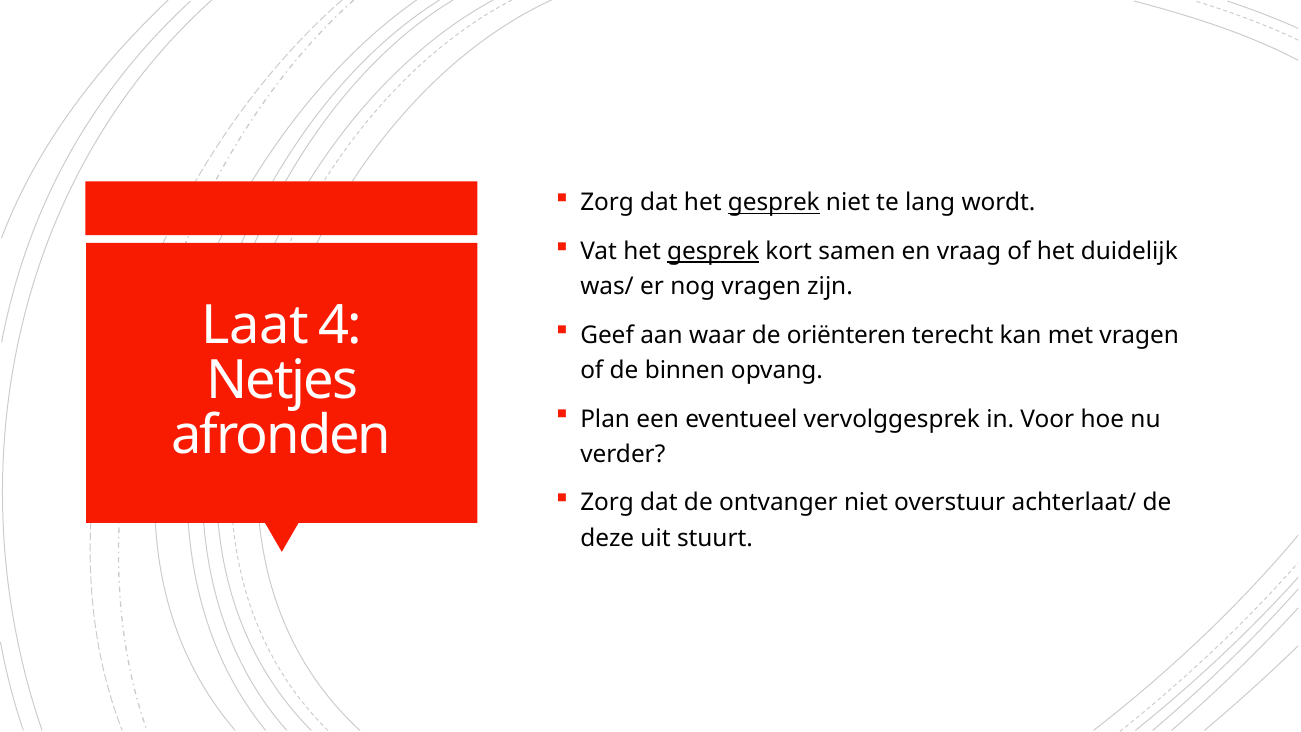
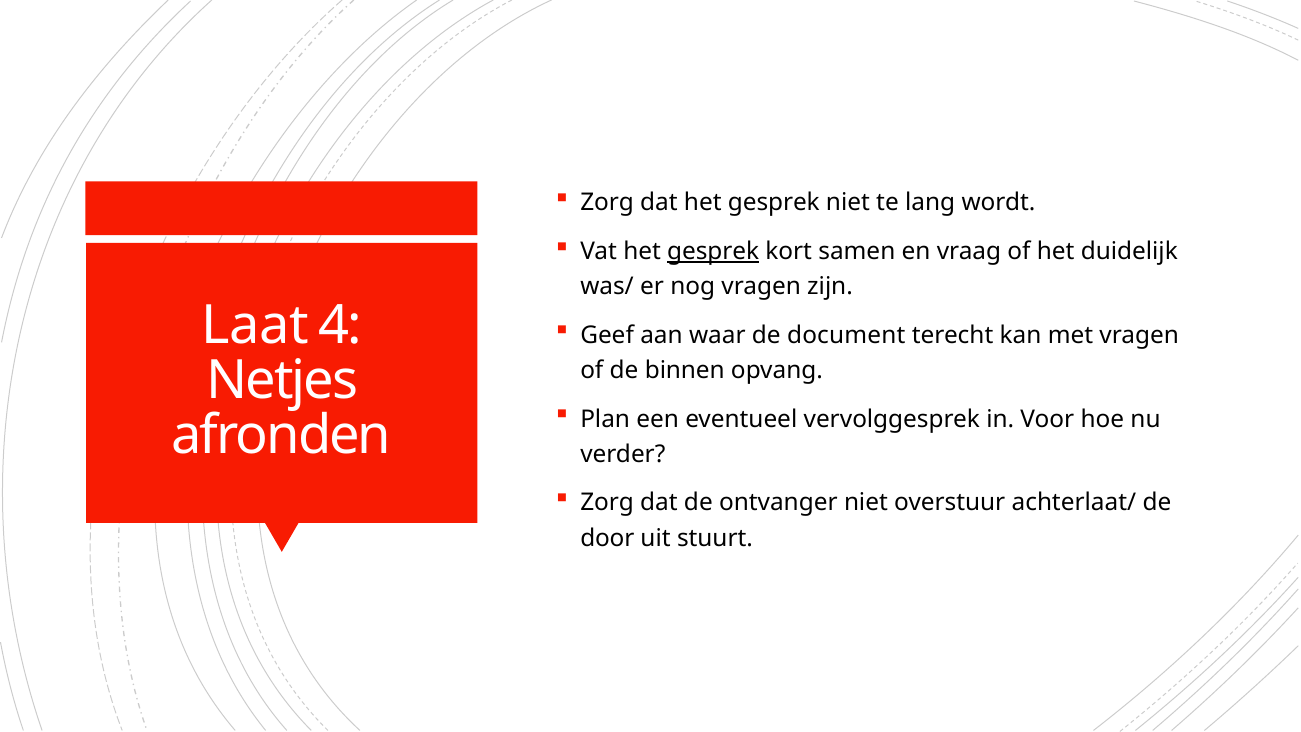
gesprek underline: present -> none (774, 203)
oriënteren: oriënteren -> document (846, 335)
deze: deze -> door (607, 538)
